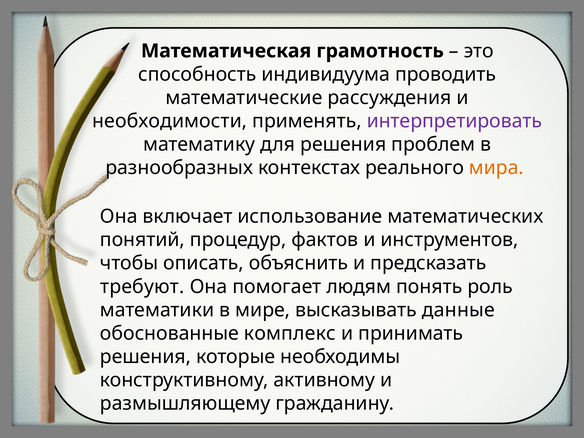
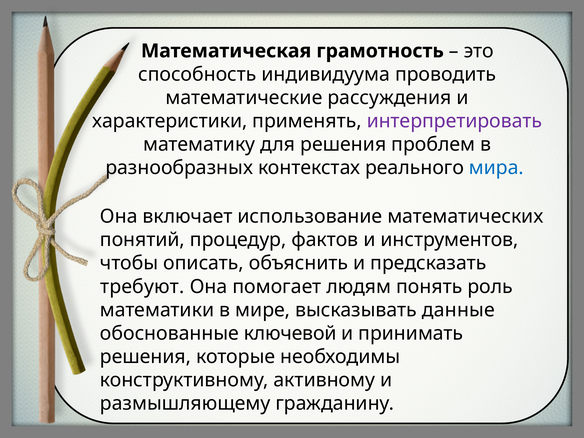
необходимости: необходимости -> характеристики (170, 121)
мира colour: orange -> blue (496, 168)
комплекс: комплекс -> ключевой (290, 333)
